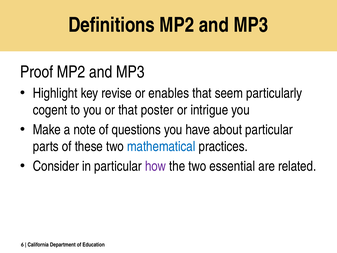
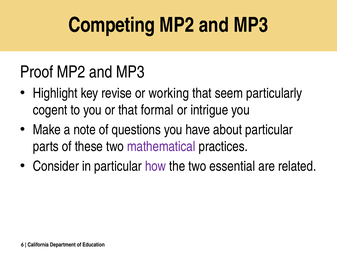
Definitions: Definitions -> Competing (112, 25)
enables: enables -> working (169, 93)
poster: poster -> formal (157, 110)
mathematical colour: blue -> purple (161, 146)
